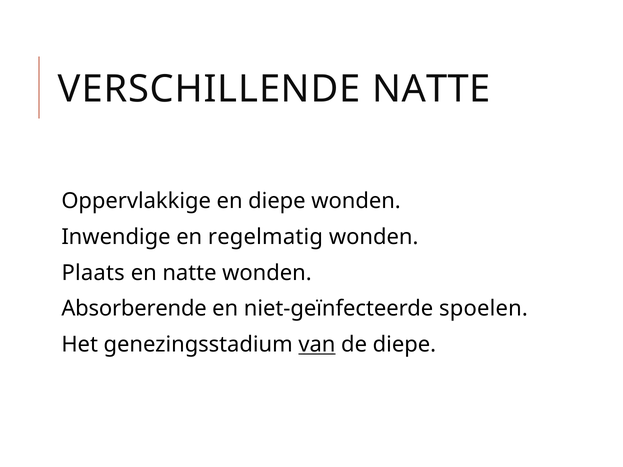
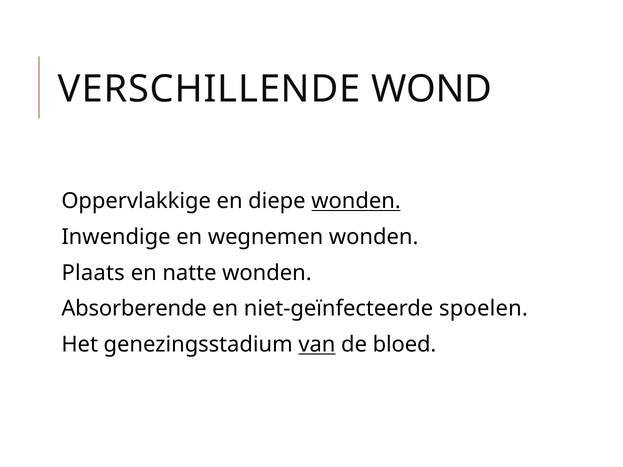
VERSCHILLENDE NATTE: NATTE -> WOND (432, 89)
wonden underline: none -> present (356, 201)
regelmatig: regelmatig -> wegnemen (266, 237)
de diepe: diepe -> bloed (404, 345)
